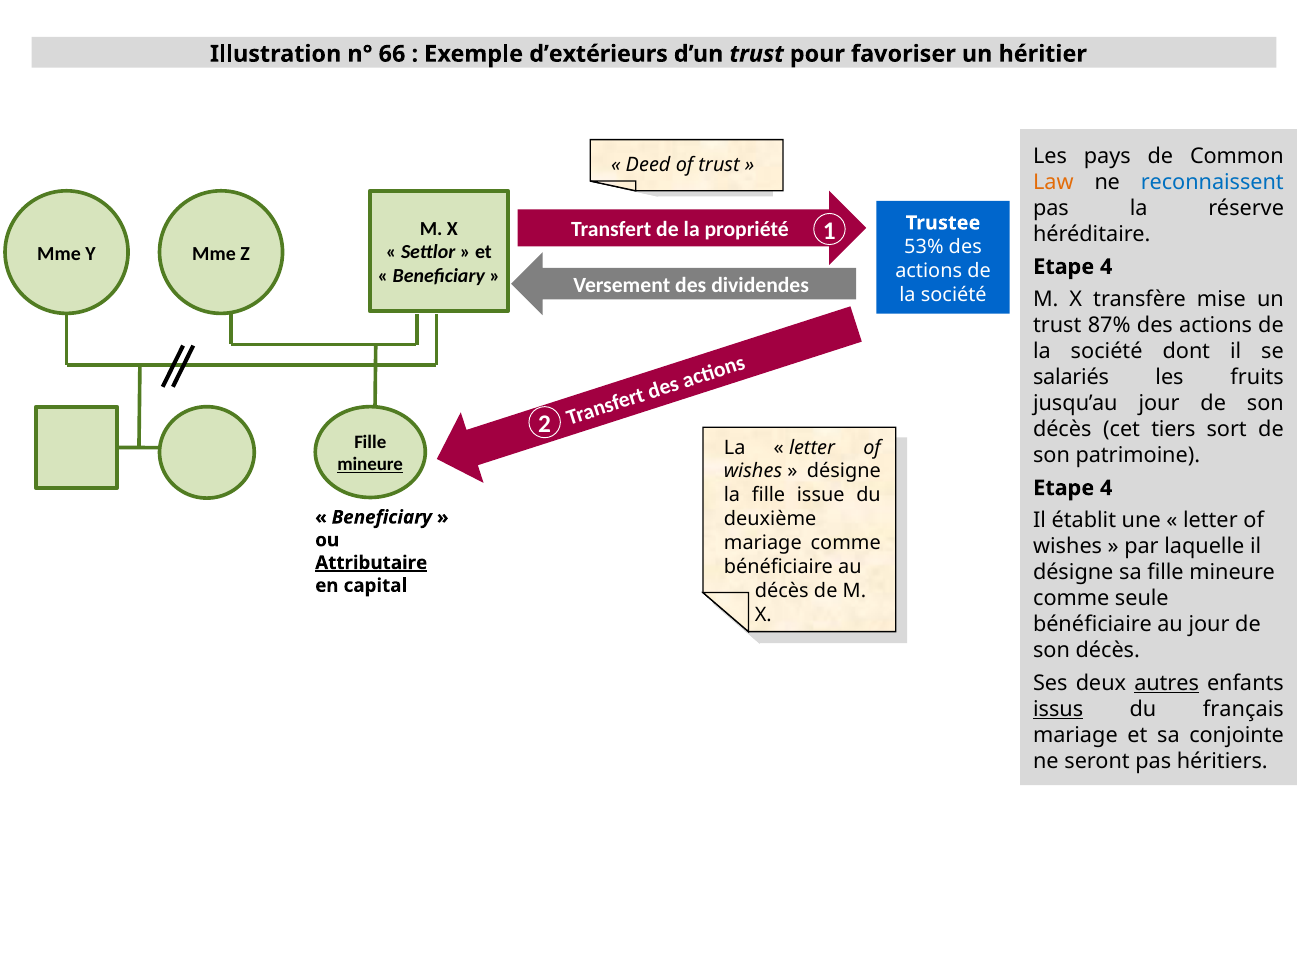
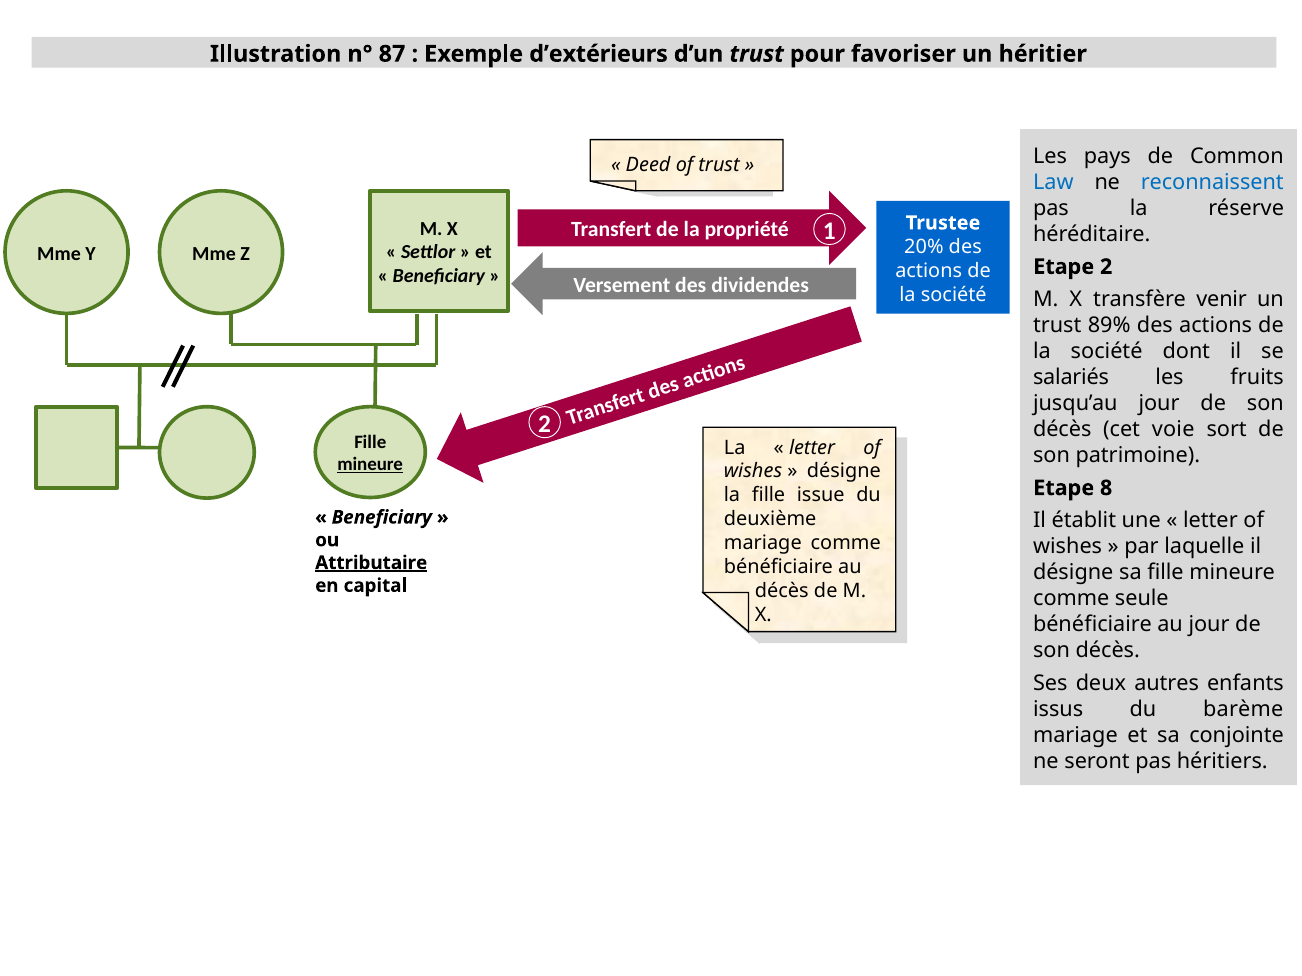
66: 66 -> 87 (392, 54)
Law colour: orange -> blue (1053, 182)
53%: 53% -> 20% (924, 247)
4: 4 -> 2 (1106, 267)
mise: mise -> venir (1222, 299)
87%: 87% -> 89% (1109, 325)
tiers: tiers -> voie (1173, 430)
4: 4 -> 8 (1106, 488)
autres underline: present -> none (1167, 684)
issus underline: present -> none (1058, 710)
français: français -> barème (1243, 710)
